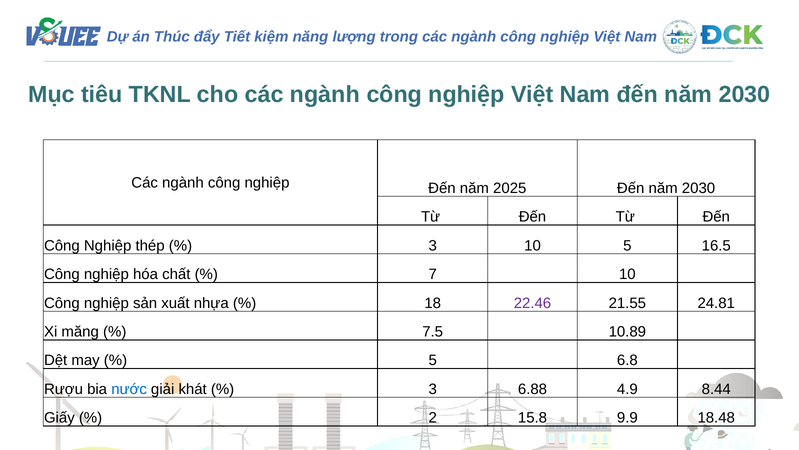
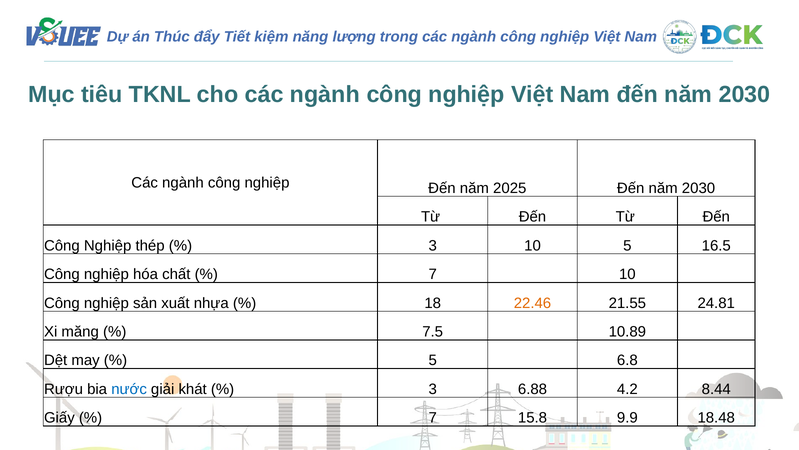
22.46 colour: purple -> orange (532, 303)
4.9: 4.9 -> 4.2 (627, 389)
2: 2 -> 7 (433, 417)
